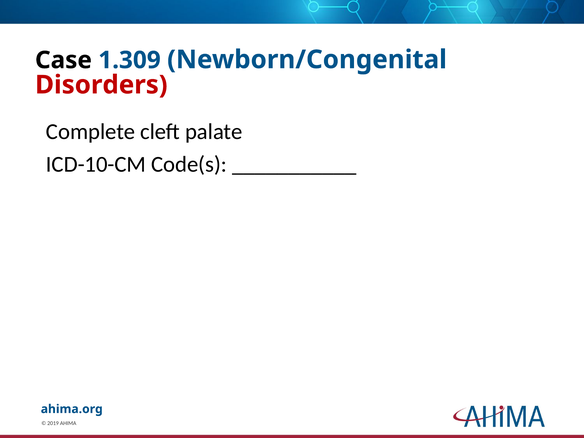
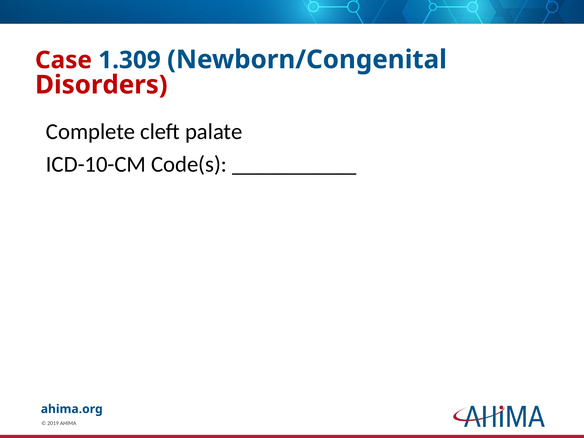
Case colour: black -> red (63, 60)
